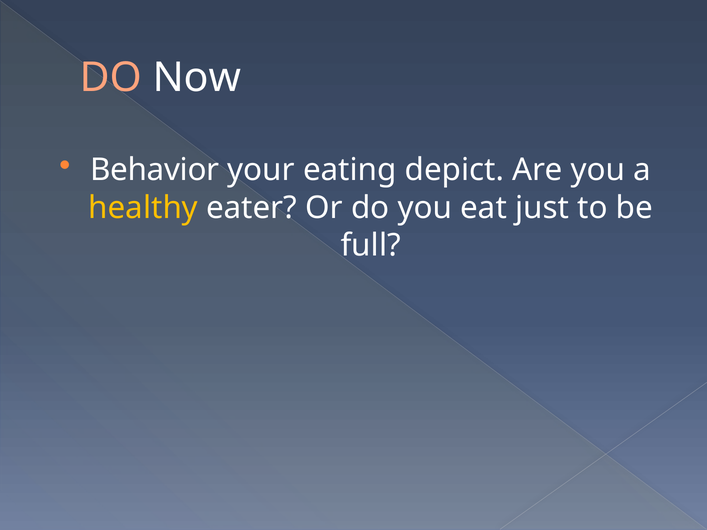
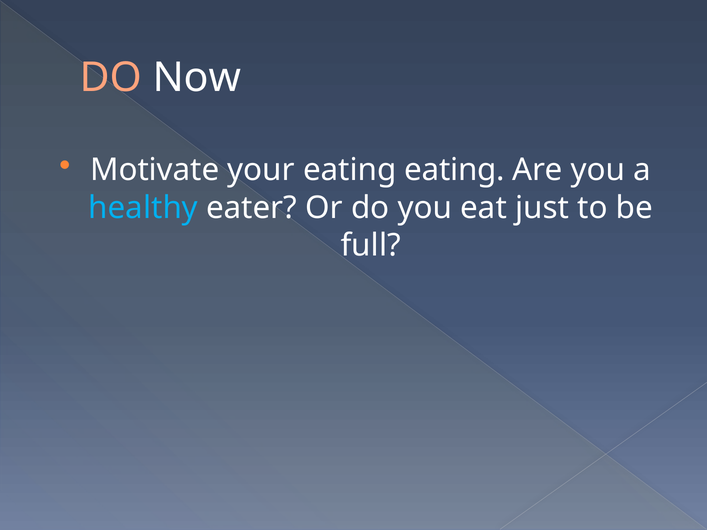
Behavior: Behavior -> Motivate (155, 170)
eating depict: depict -> eating (455, 170)
healthy colour: yellow -> light blue (143, 208)
